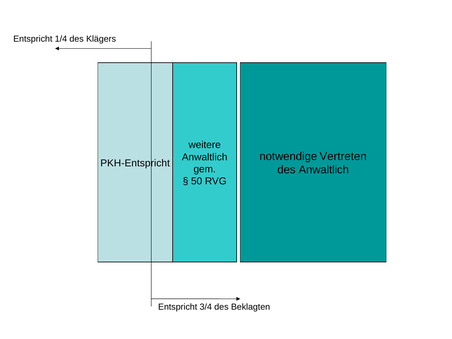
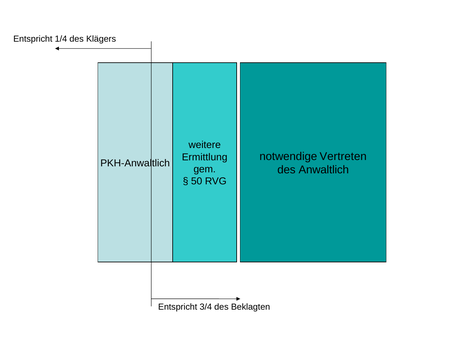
Anwaltlich: Anwaltlich -> Ermittlung (205, 157)
PKH-Entspricht: PKH-Entspricht -> PKH-Anwaltlich (135, 163)
